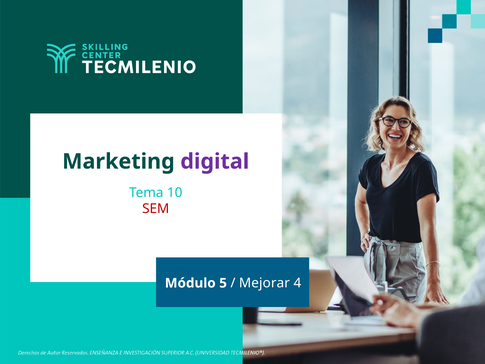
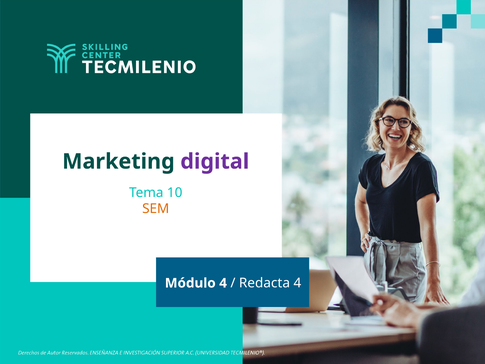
SEM colour: red -> orange (156, 209)
Módulo 5: 5 -> 4 (223, 283)
Mejorar: Mejorar -> Redacta (264, 283)
